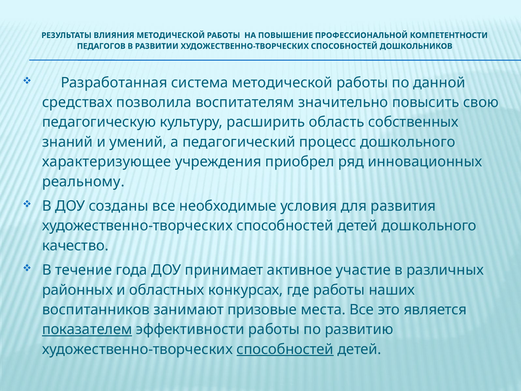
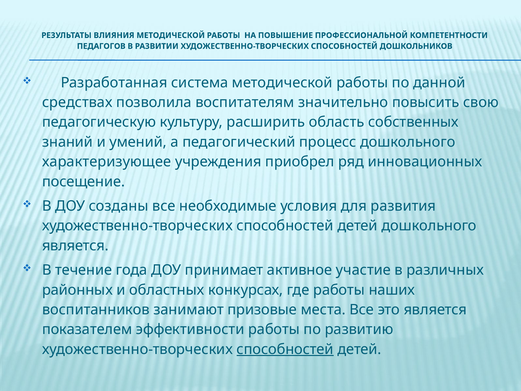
реальному: реальному -> посещение (83, 181)
качество: качество -> является (75, 246)
показателем underline: present -> none (87, 329)
